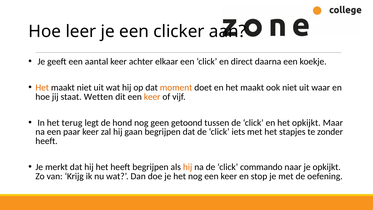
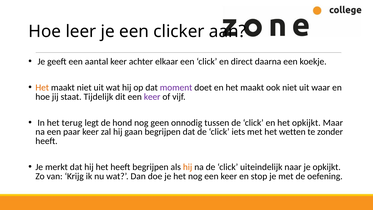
moment colour: orange -> purple (176, 88)
Wetten: Wetten -> Tijdelijk (98, 97)
keer colour: orange -> purple (152, 97)
getoond: getoond -> onnodig (187, 123)
stapjes: stapjes -> wetten (292, 132)
commando: commando -> uiteindelijk (261, 167)
